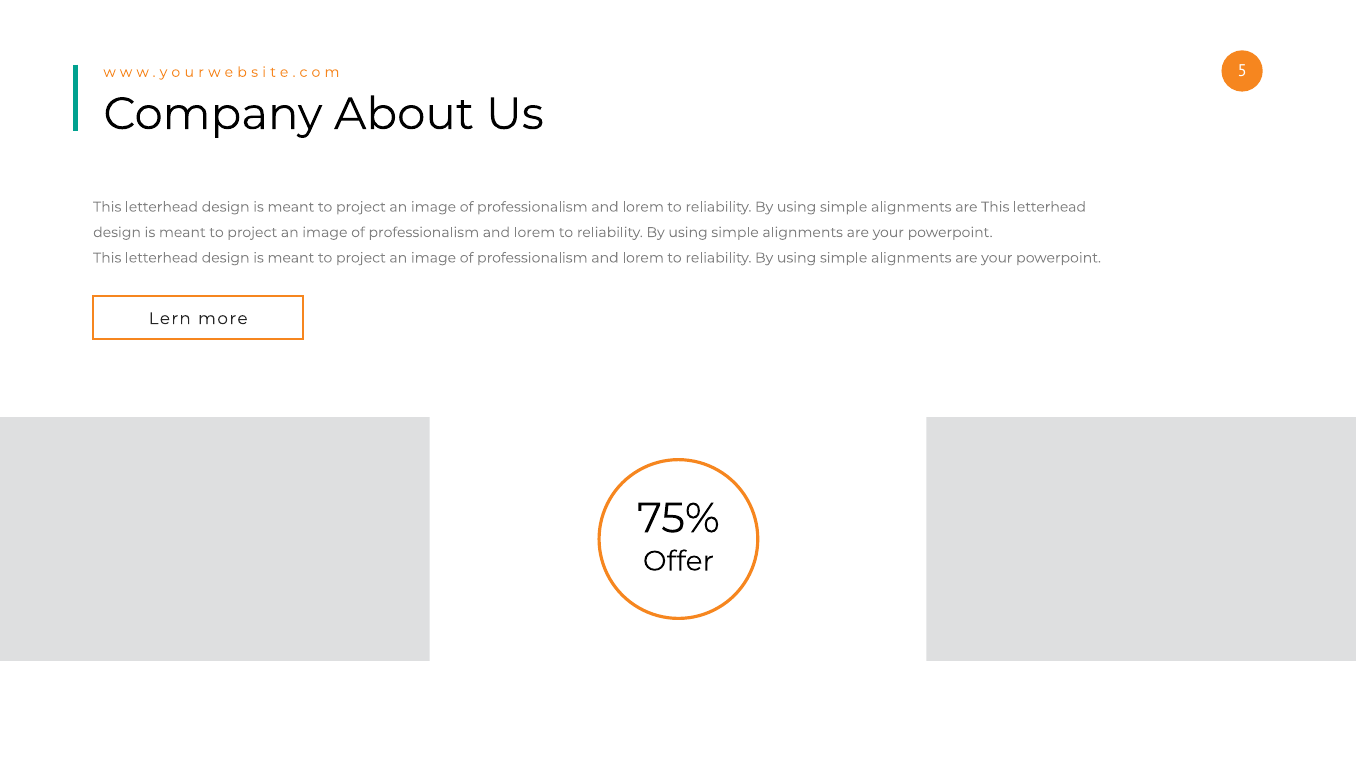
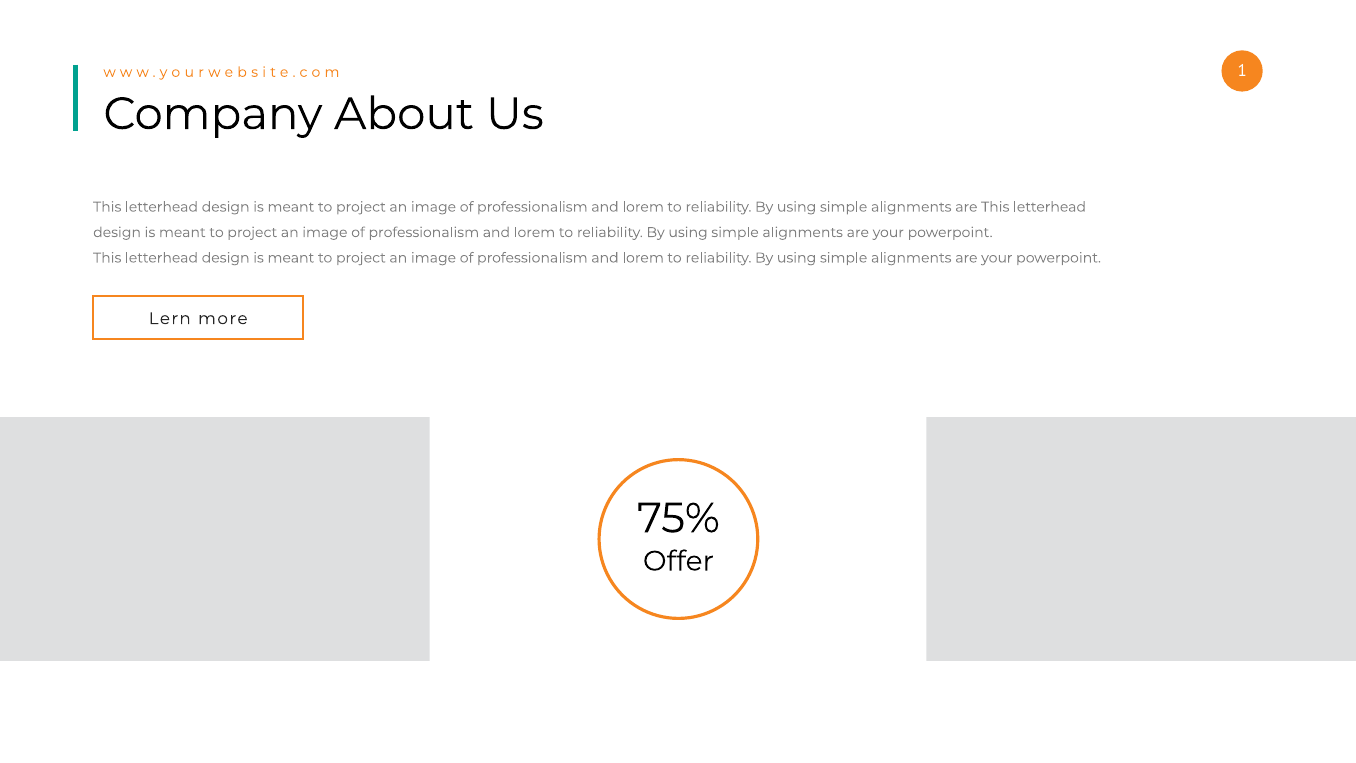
5: 5 -> 1 (1242, 71)
